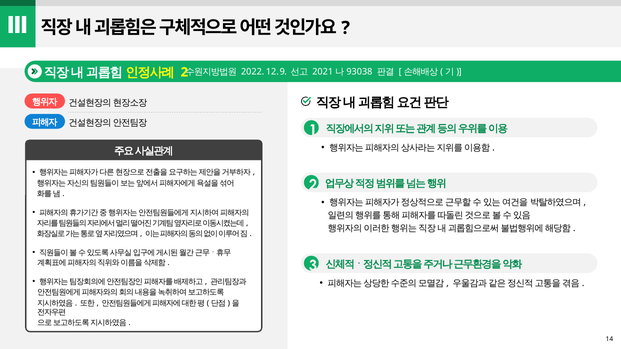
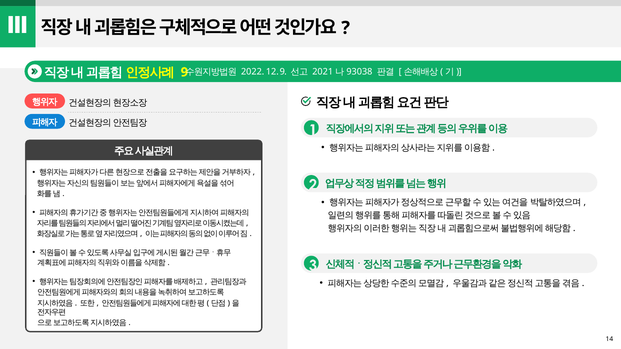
2: 2 -> 9 (184, 72)
